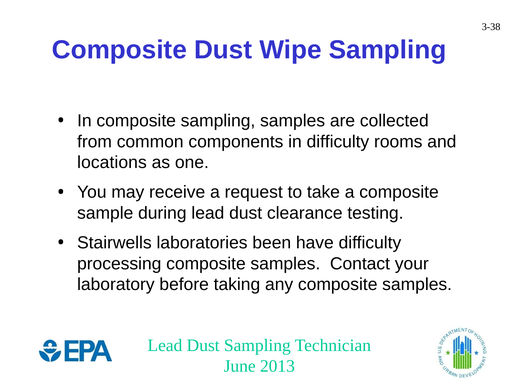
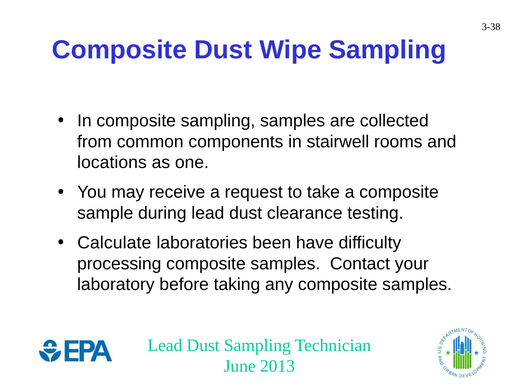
in difficulty: difficulty -> stairwell (338, 142)
Stairwells: Stairwells -> Calculate (114, 243)
